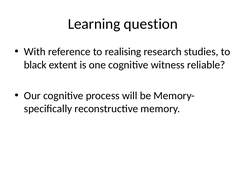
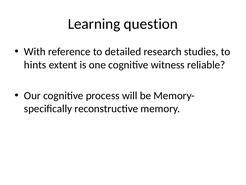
realising: realising -> detailed (123, 52)
black: black -> hints (35, 65)
